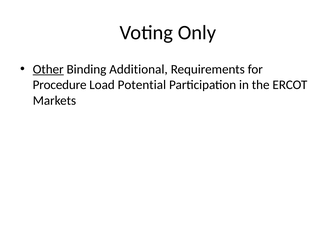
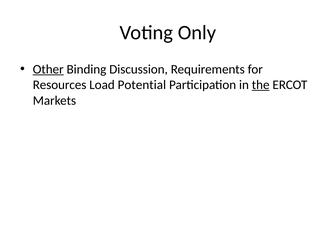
Additional: Additional -> Discussion (139, 69)
Procedure: Procedure -> Resources (60, 85)
the underline: none -> present (261, 85)
